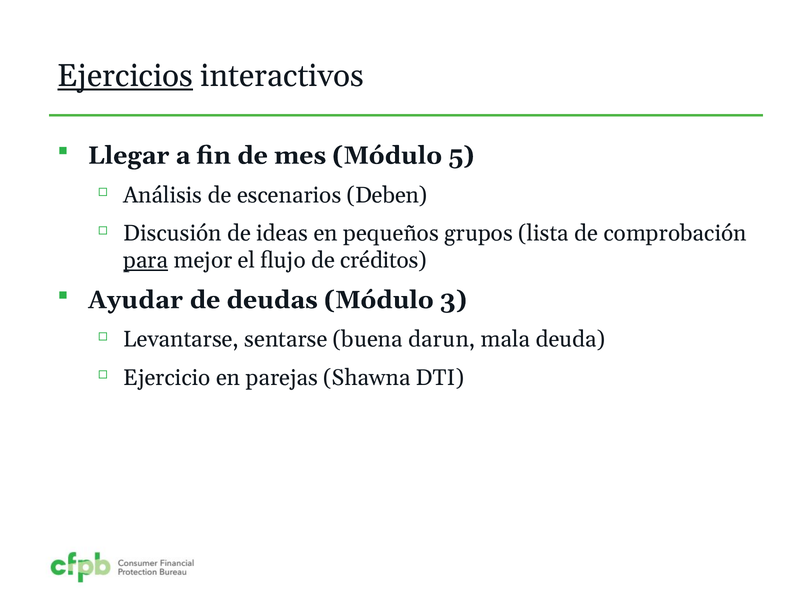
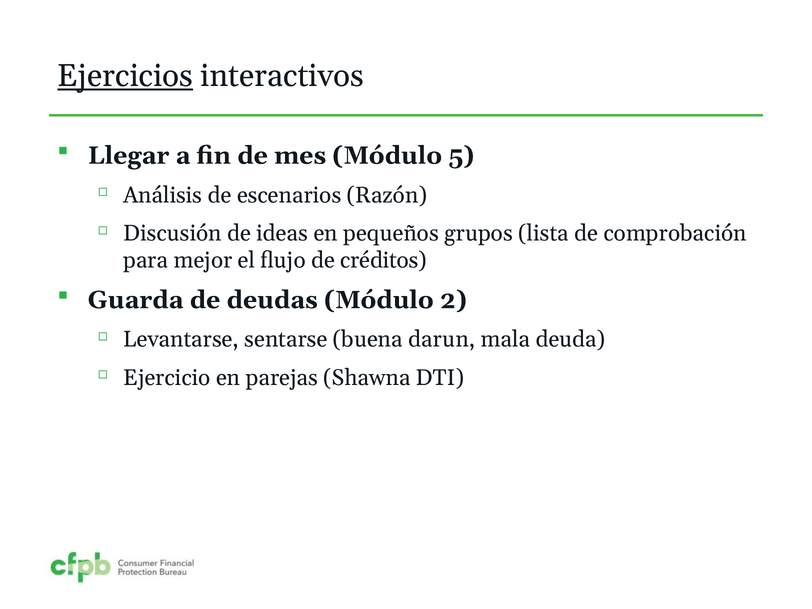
Deben: Deben -> Razón (387, 195)
para underline: present -> none (146, 261)
Ayudar: Ayudar -> Guarda (136, 300)
3: 3 -> 2 (453, 300)
